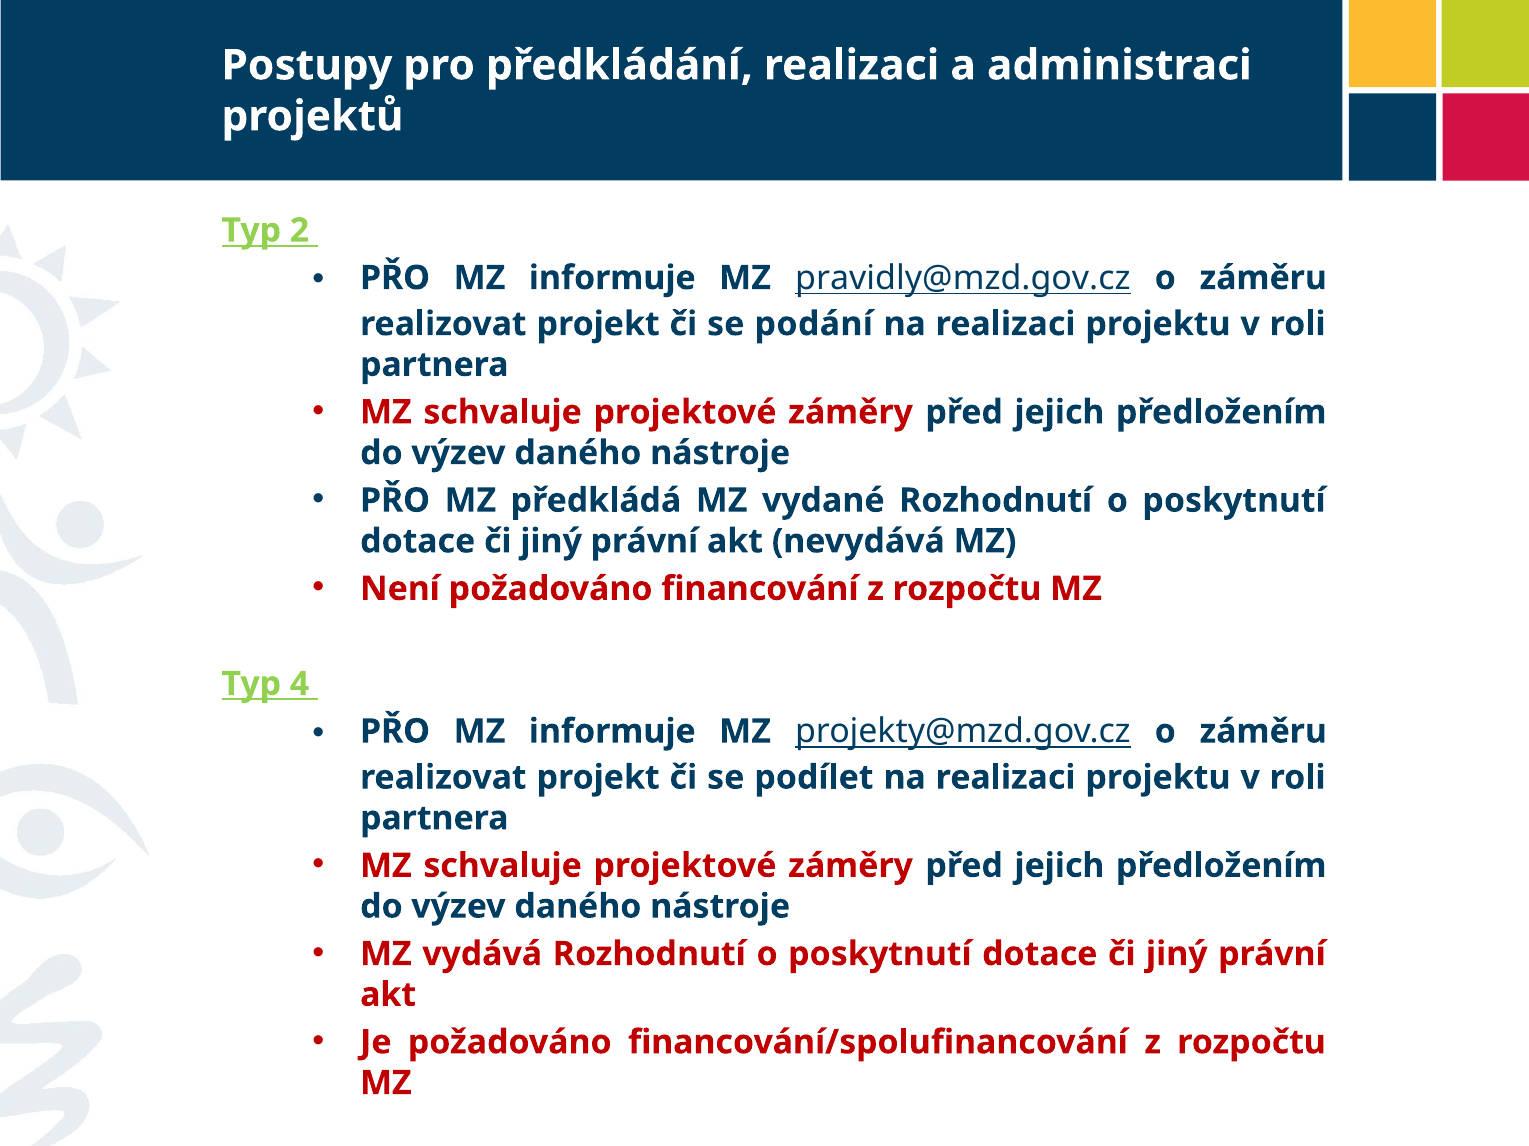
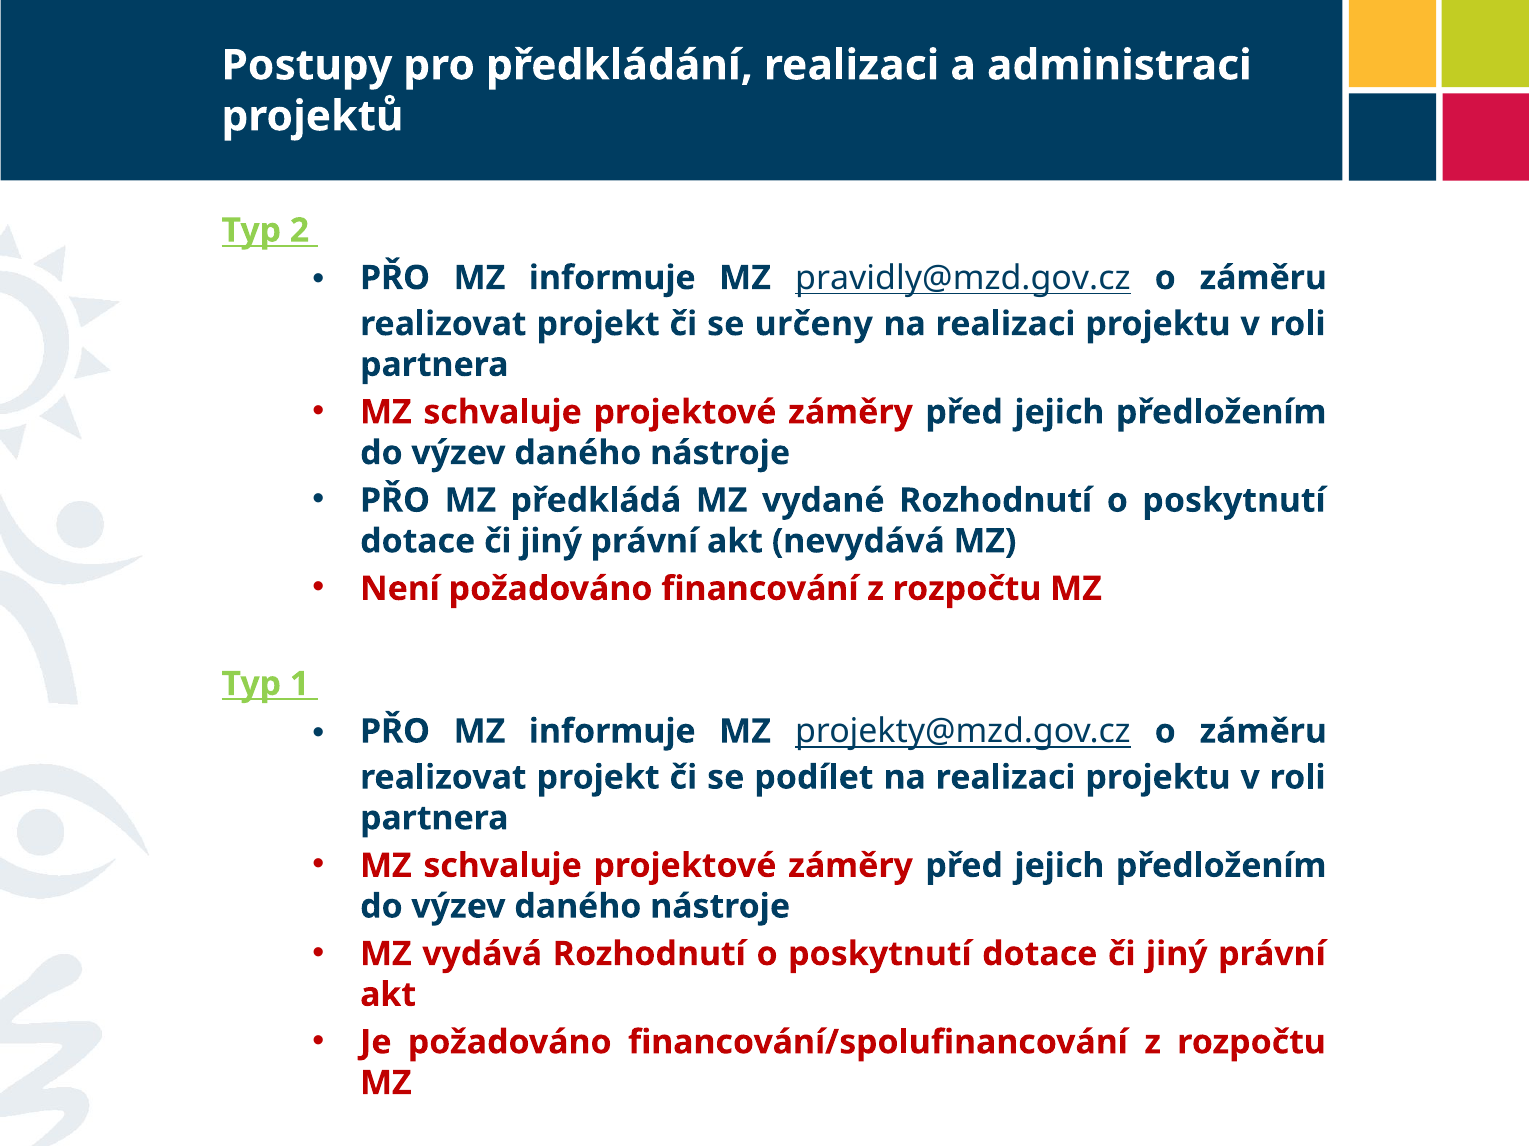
podání: podání -> určeny (814, 324)
4: 4 -> 1 (300, 684)
